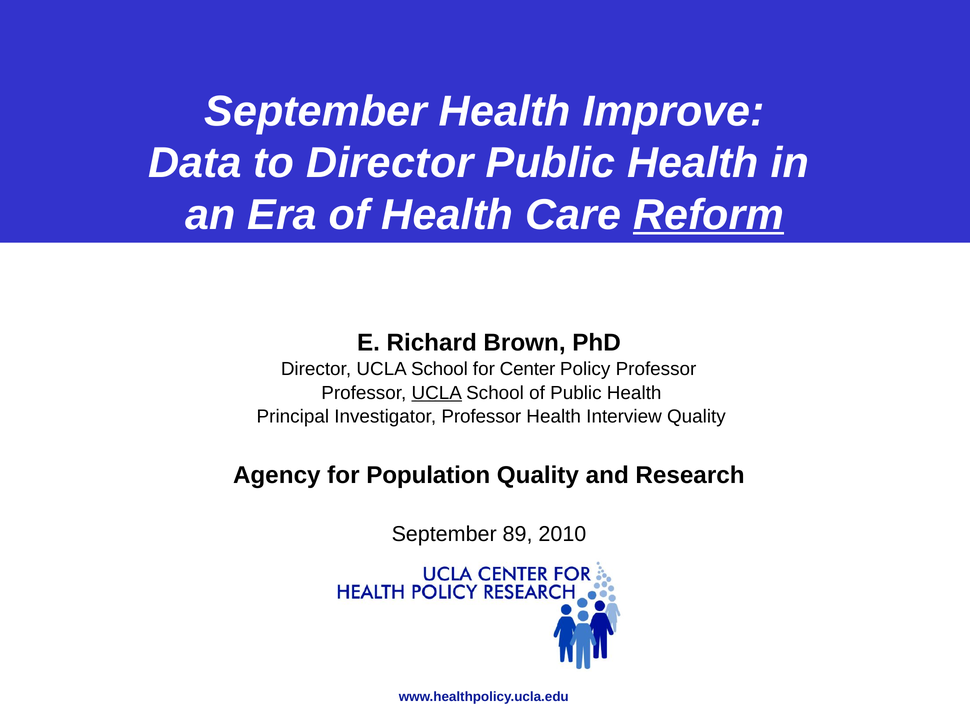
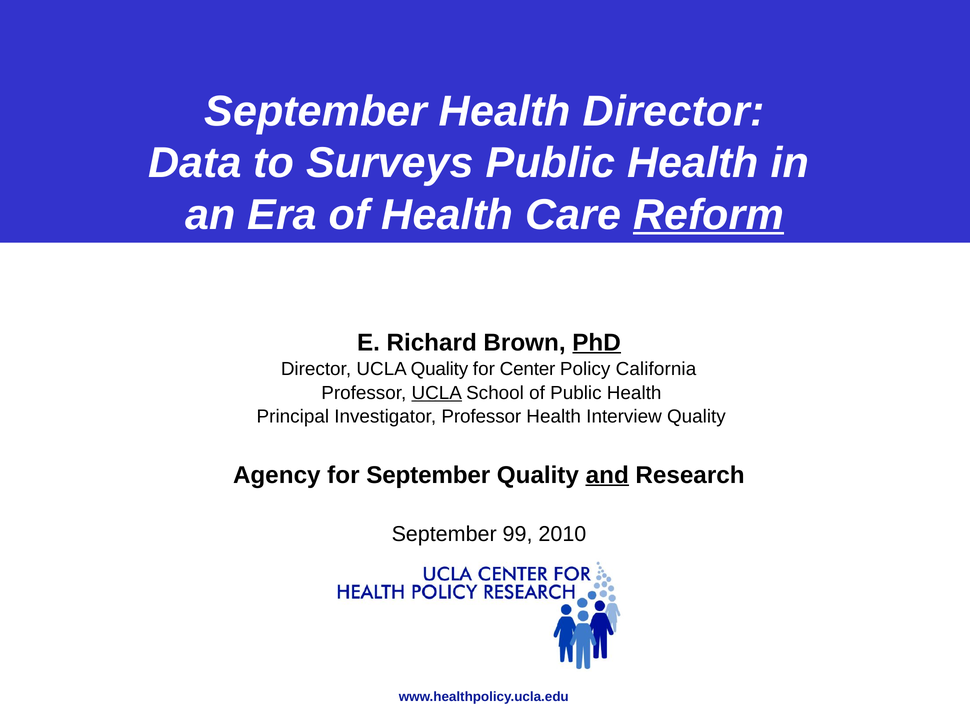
Health Improve: Improve -> Director (674, 111)
to Director: Director -> Surveys (390, 163)
PhD underline: none -> present (597, 342)
Director UCLA School: School -> Quality (439, 369)
Policy Professor: Professor -> California (656, 369)
for Population: Population -> September (428, 475)
and underline: none -> present (607, 475)
89: 89 -> 99 (518, 534)
